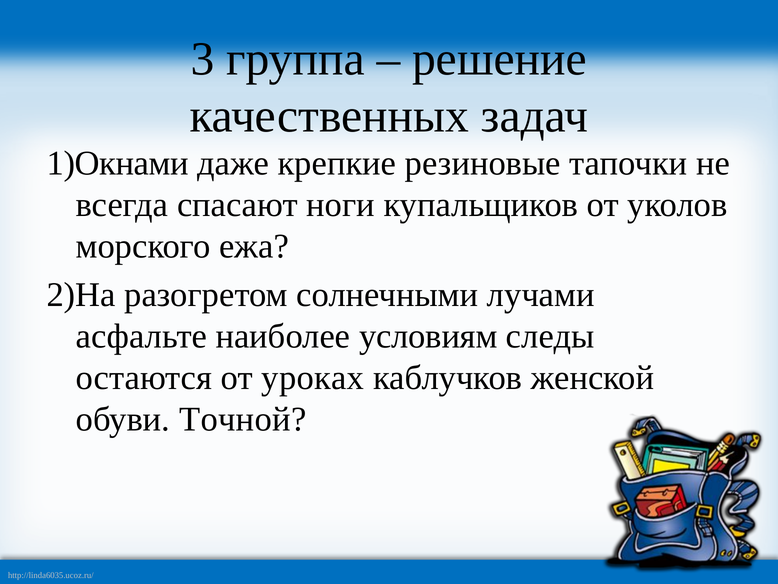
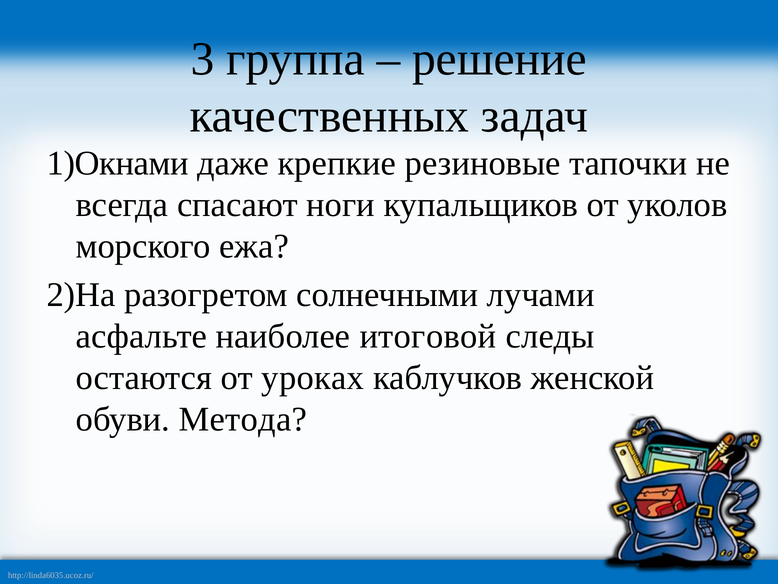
условиям: условиям -> итоговой (428, 336)
Точной: Точной -> Метода (243, 419)
